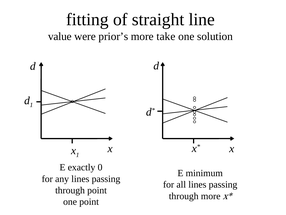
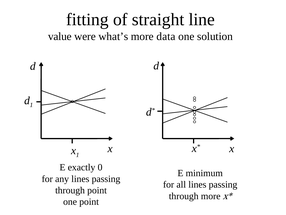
prior’s: prior’s -> what’s (113, 36)
take: take -> data (166, 36)
